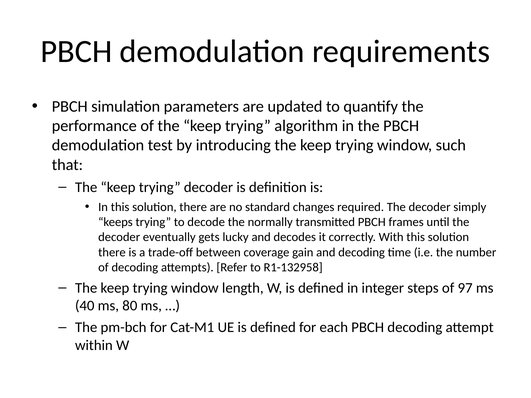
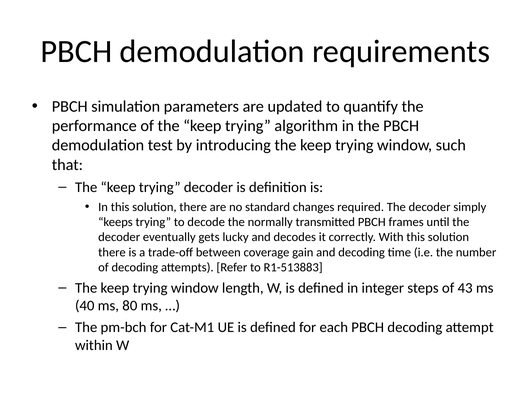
R1-132958: R1-132958 -> R1-513883 (293, 267)
97: 97 -> 43 (465, 288)
